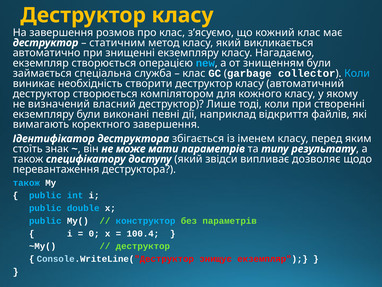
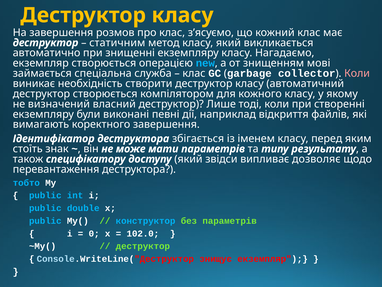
знищенням були: були -> мові (319, 63)
Коли colour: light blue -> pink (357, 73)
також: також -> тобто (26, 183)
100.4: 100.4 -> 102.0 (143, 233)
